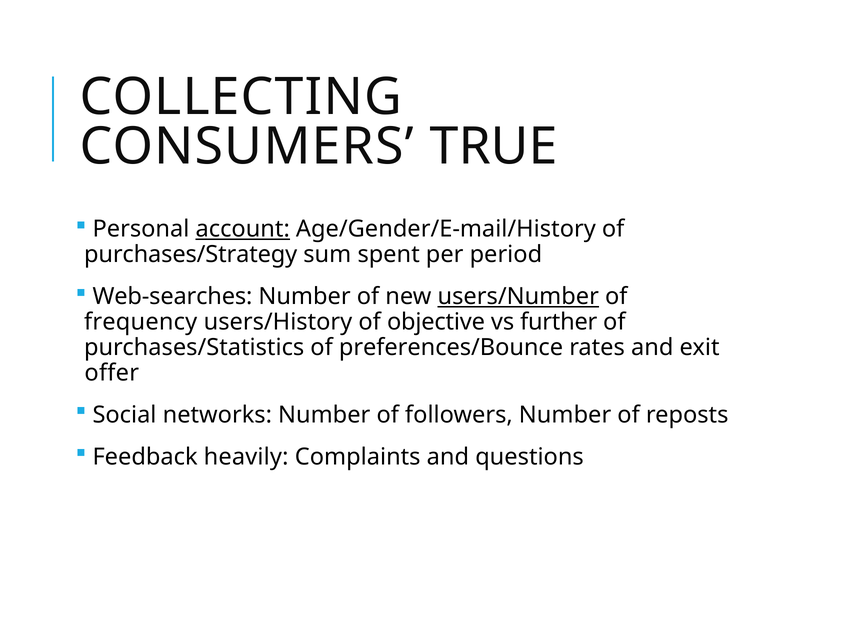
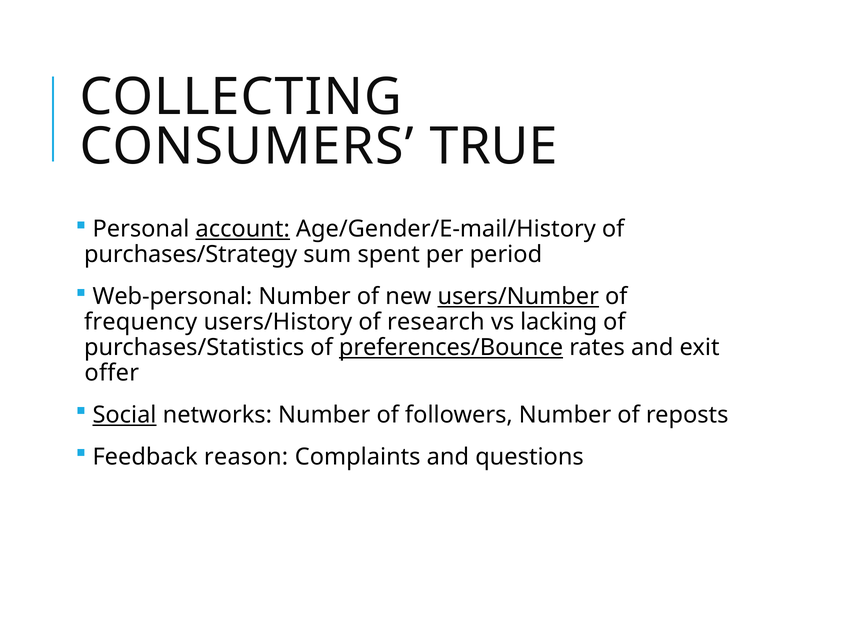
Web-searches: Web-searches -> Web-personal (172, 297)
objective: objective -> research (436, 322)
further: further -> lacking (559, 322)
preferences/Bounce underline: none -> present (451, 347)
Social underline: none -> present (124, 415)
heavily: heavily -> reason (246, 457)
